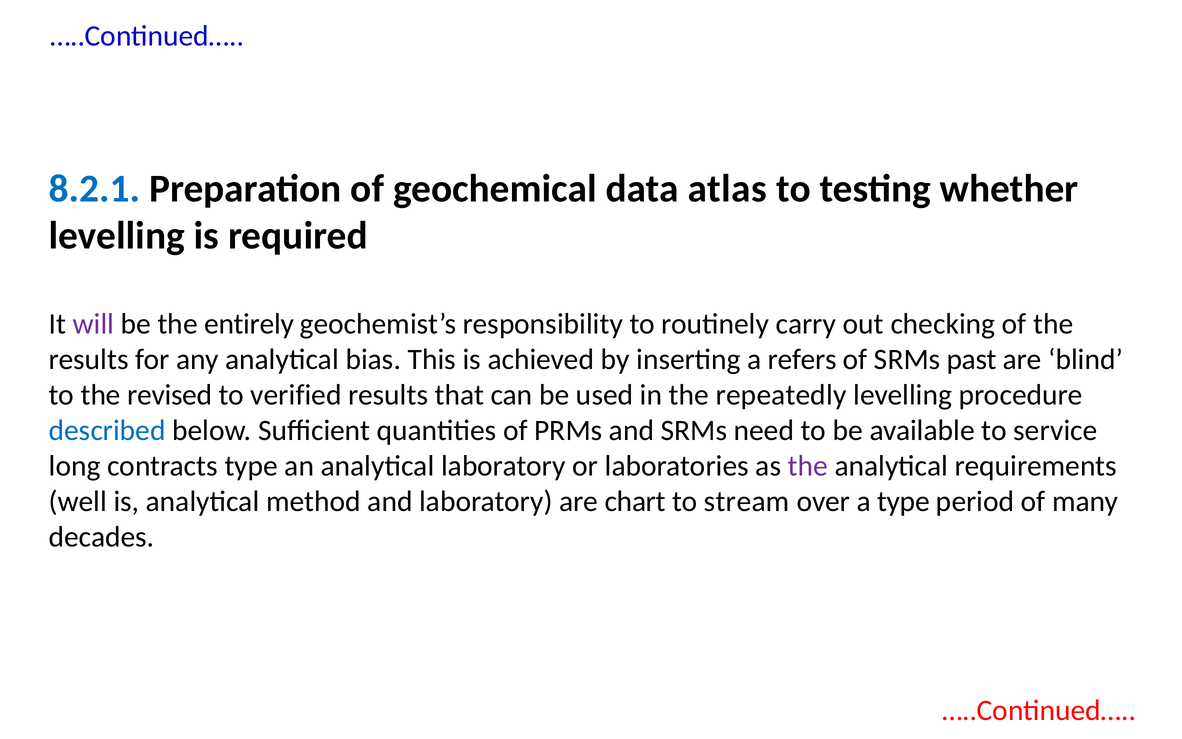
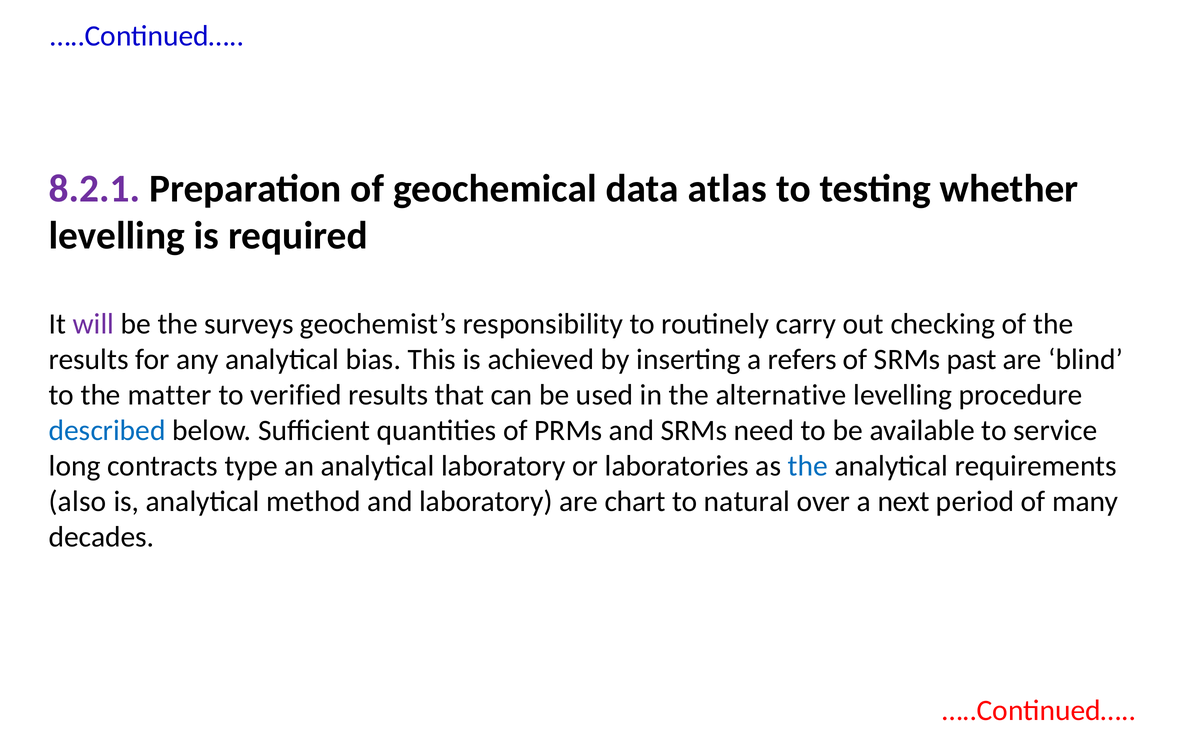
8.2.1 colour: blue -> purple (94, 189)
entirely: entirely -> surveys (249, 324)
revised: revised -> matter (169, 395)
repeatedly: repeatedly -> alternative (781, 395)
the colour: purple -> blue (808, 466)
well: well -> also (78, 501)
stream: stream -> natural (747, 501)
a type: type -> next (904, 501)
